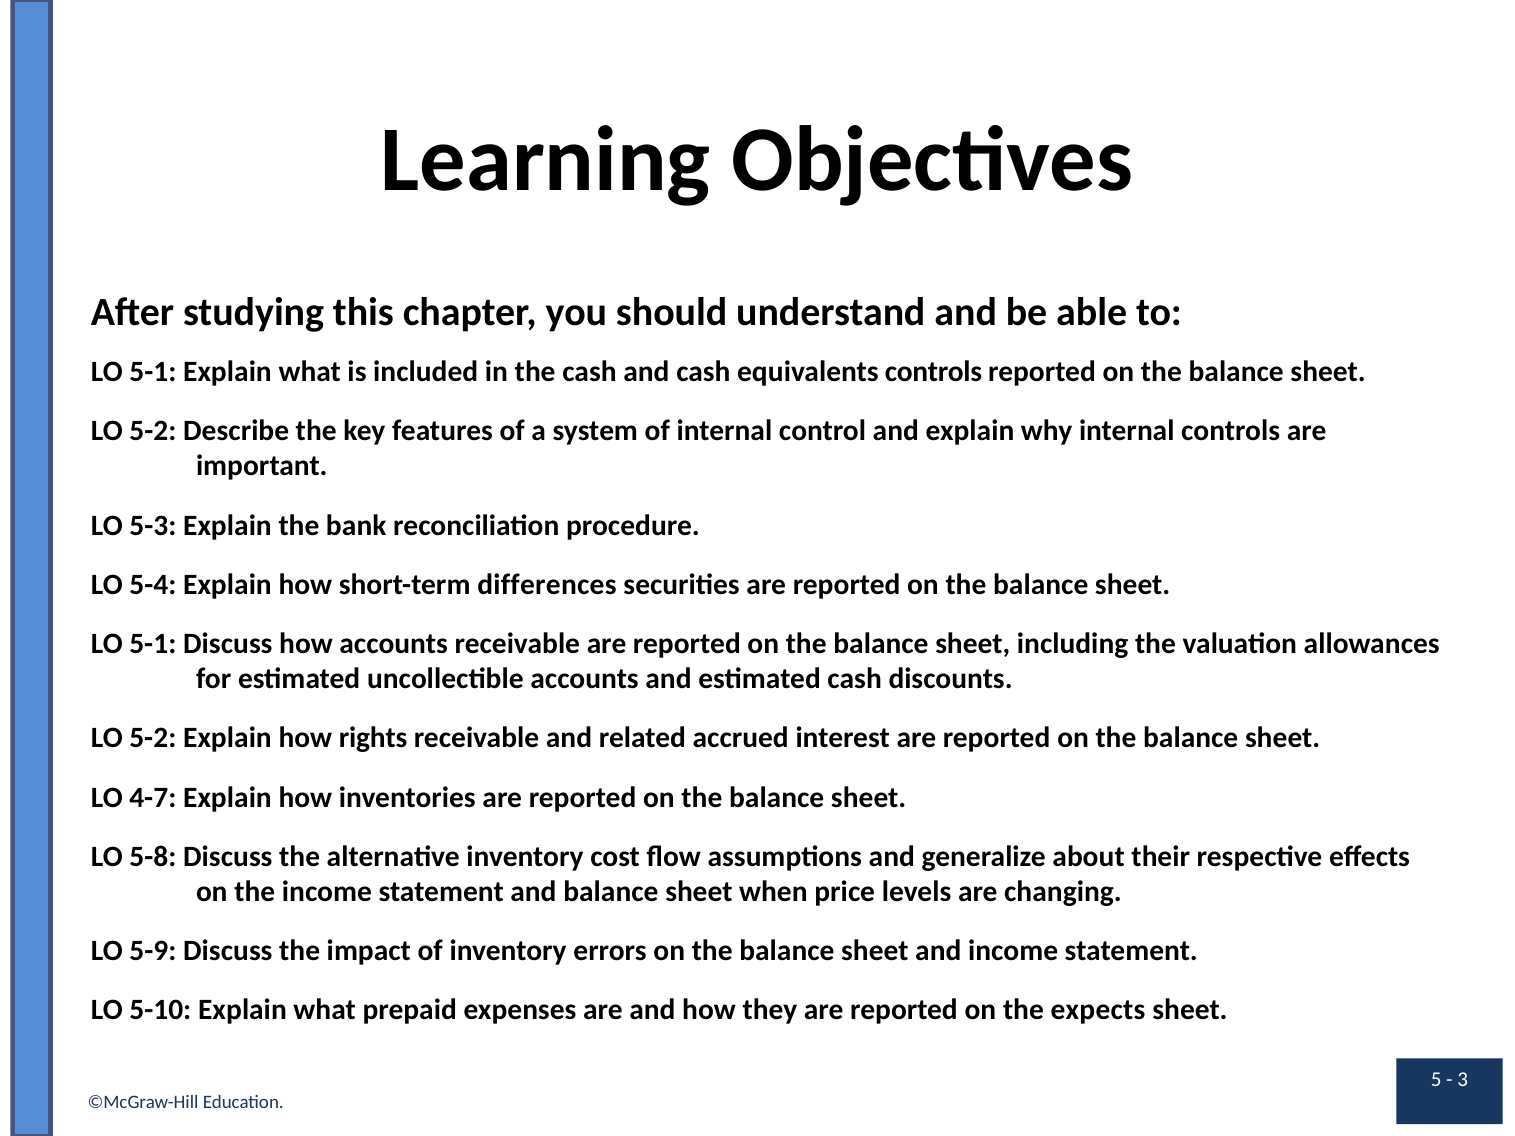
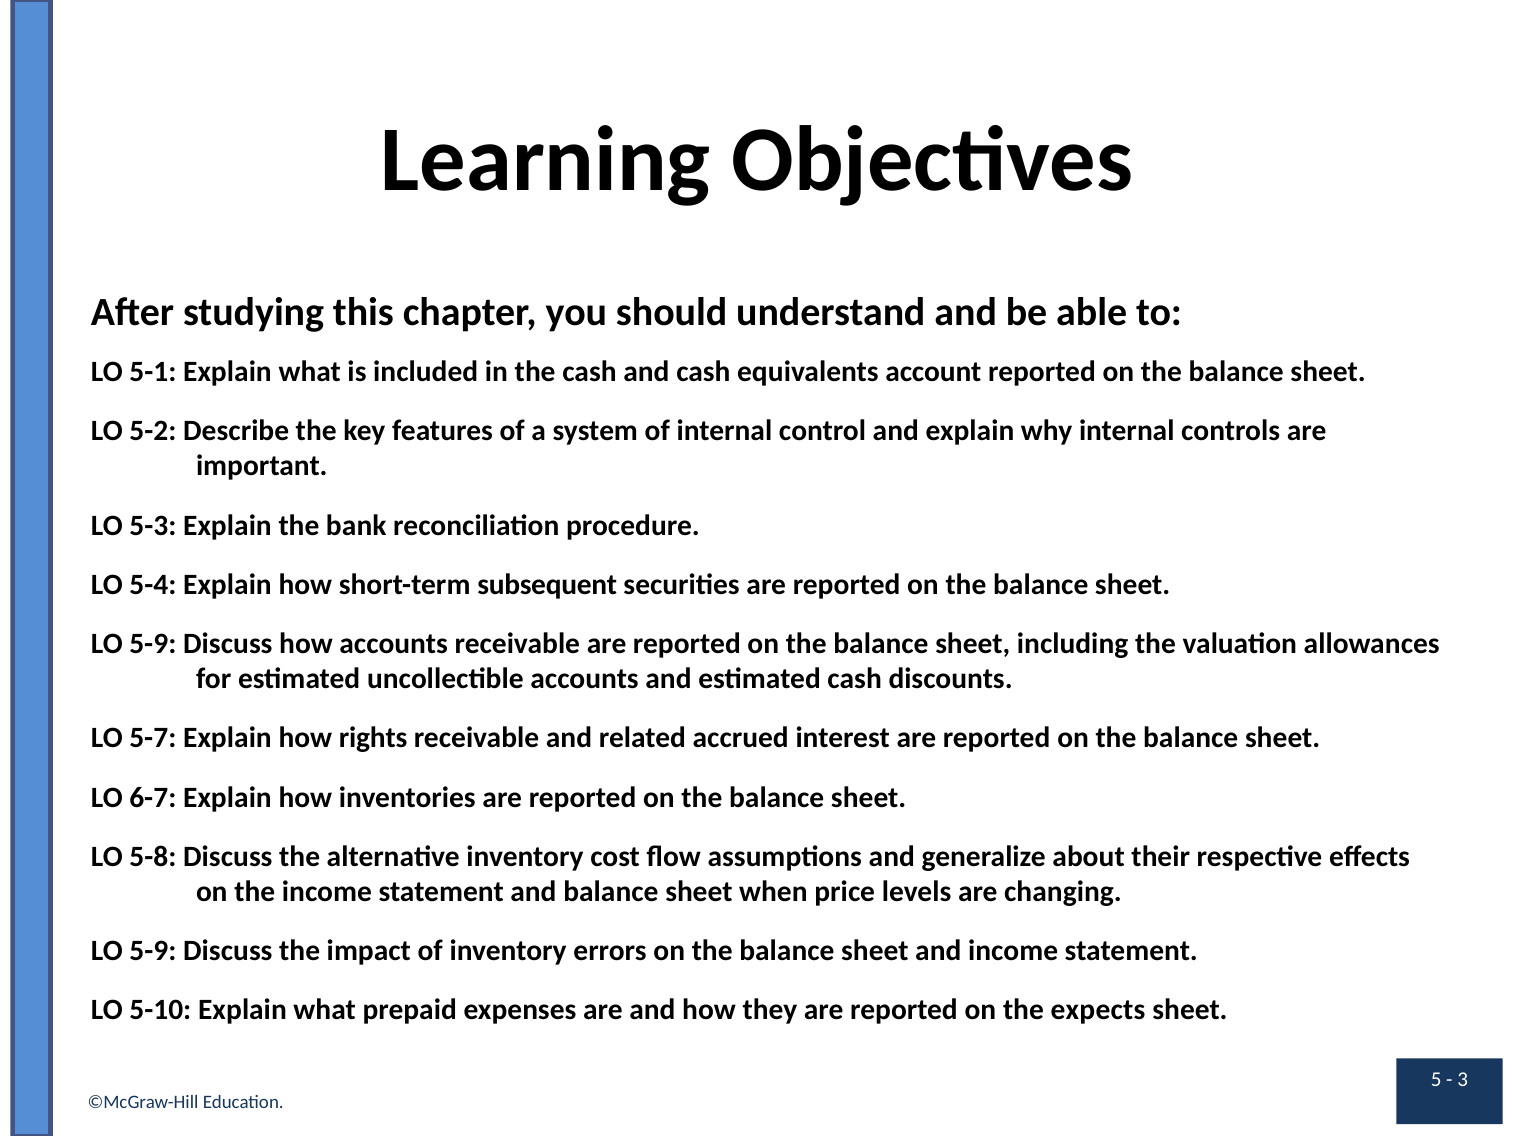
equivalents controls: controls -> account (933, 372)
differences: differences -> subsequent (547, 585)
5-1: 5-1 -> 5-9 (153, 644)
5-2: 5-2 -> 5-7 (153, 738)
4-7: 4-7 -> 6-7 (153, 798)
